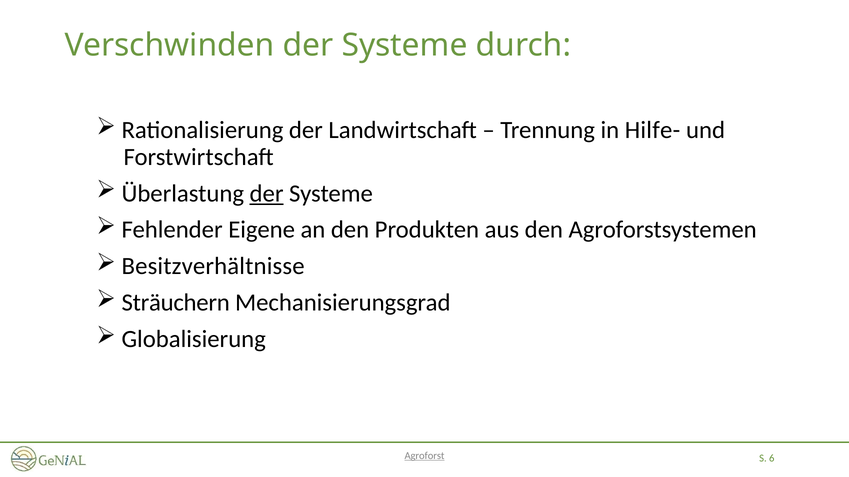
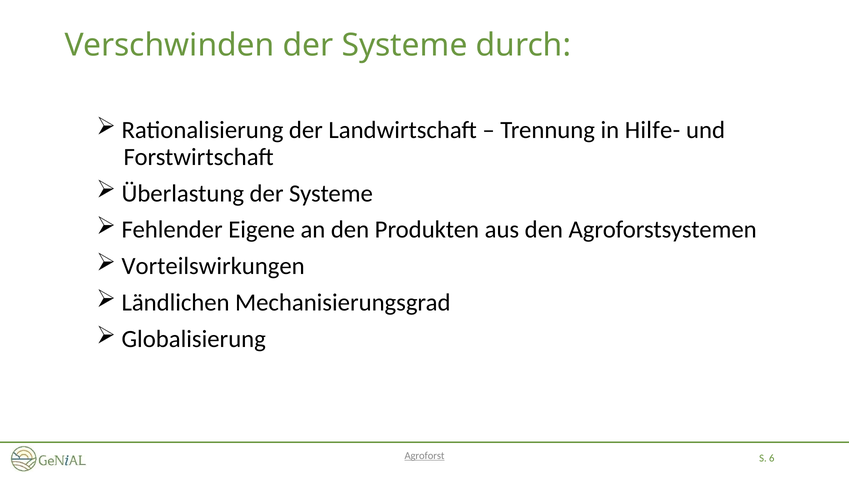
der underline: present -> none (267, 194)
Besitzverhältnisse: Besitzverhältnisse -> Vorteilswirkungen (213, 267)
Sträuchern: Sträuchern -> Ländlichen (176, 303)
